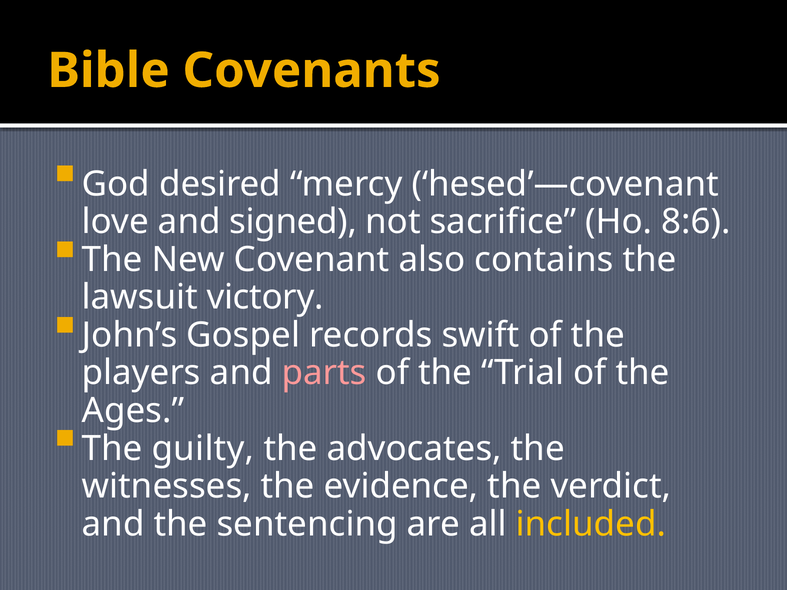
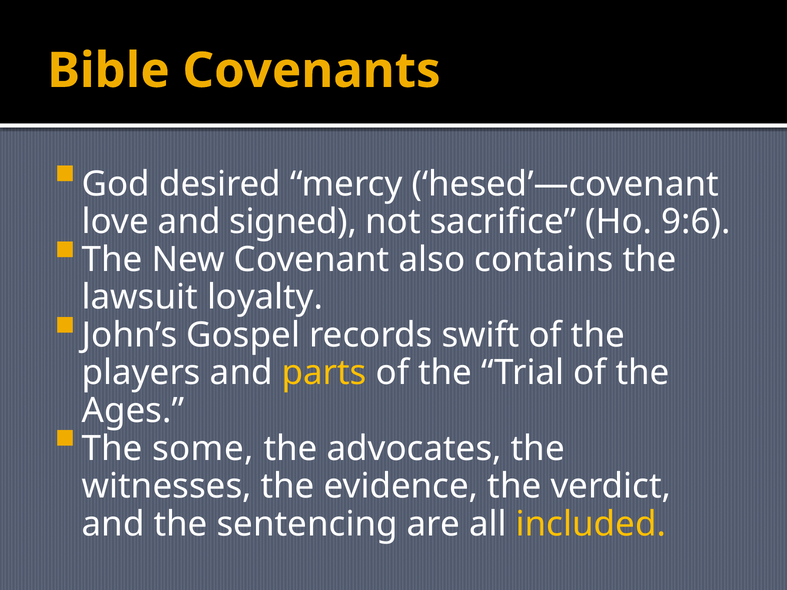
8:6: 8:6 -> 9:6 (696, 222)
victory: victory -> loyalty (265, 297)
parts colour: pink -> yellow (324, 373)
guilty: guilty -> some (203, 449)
